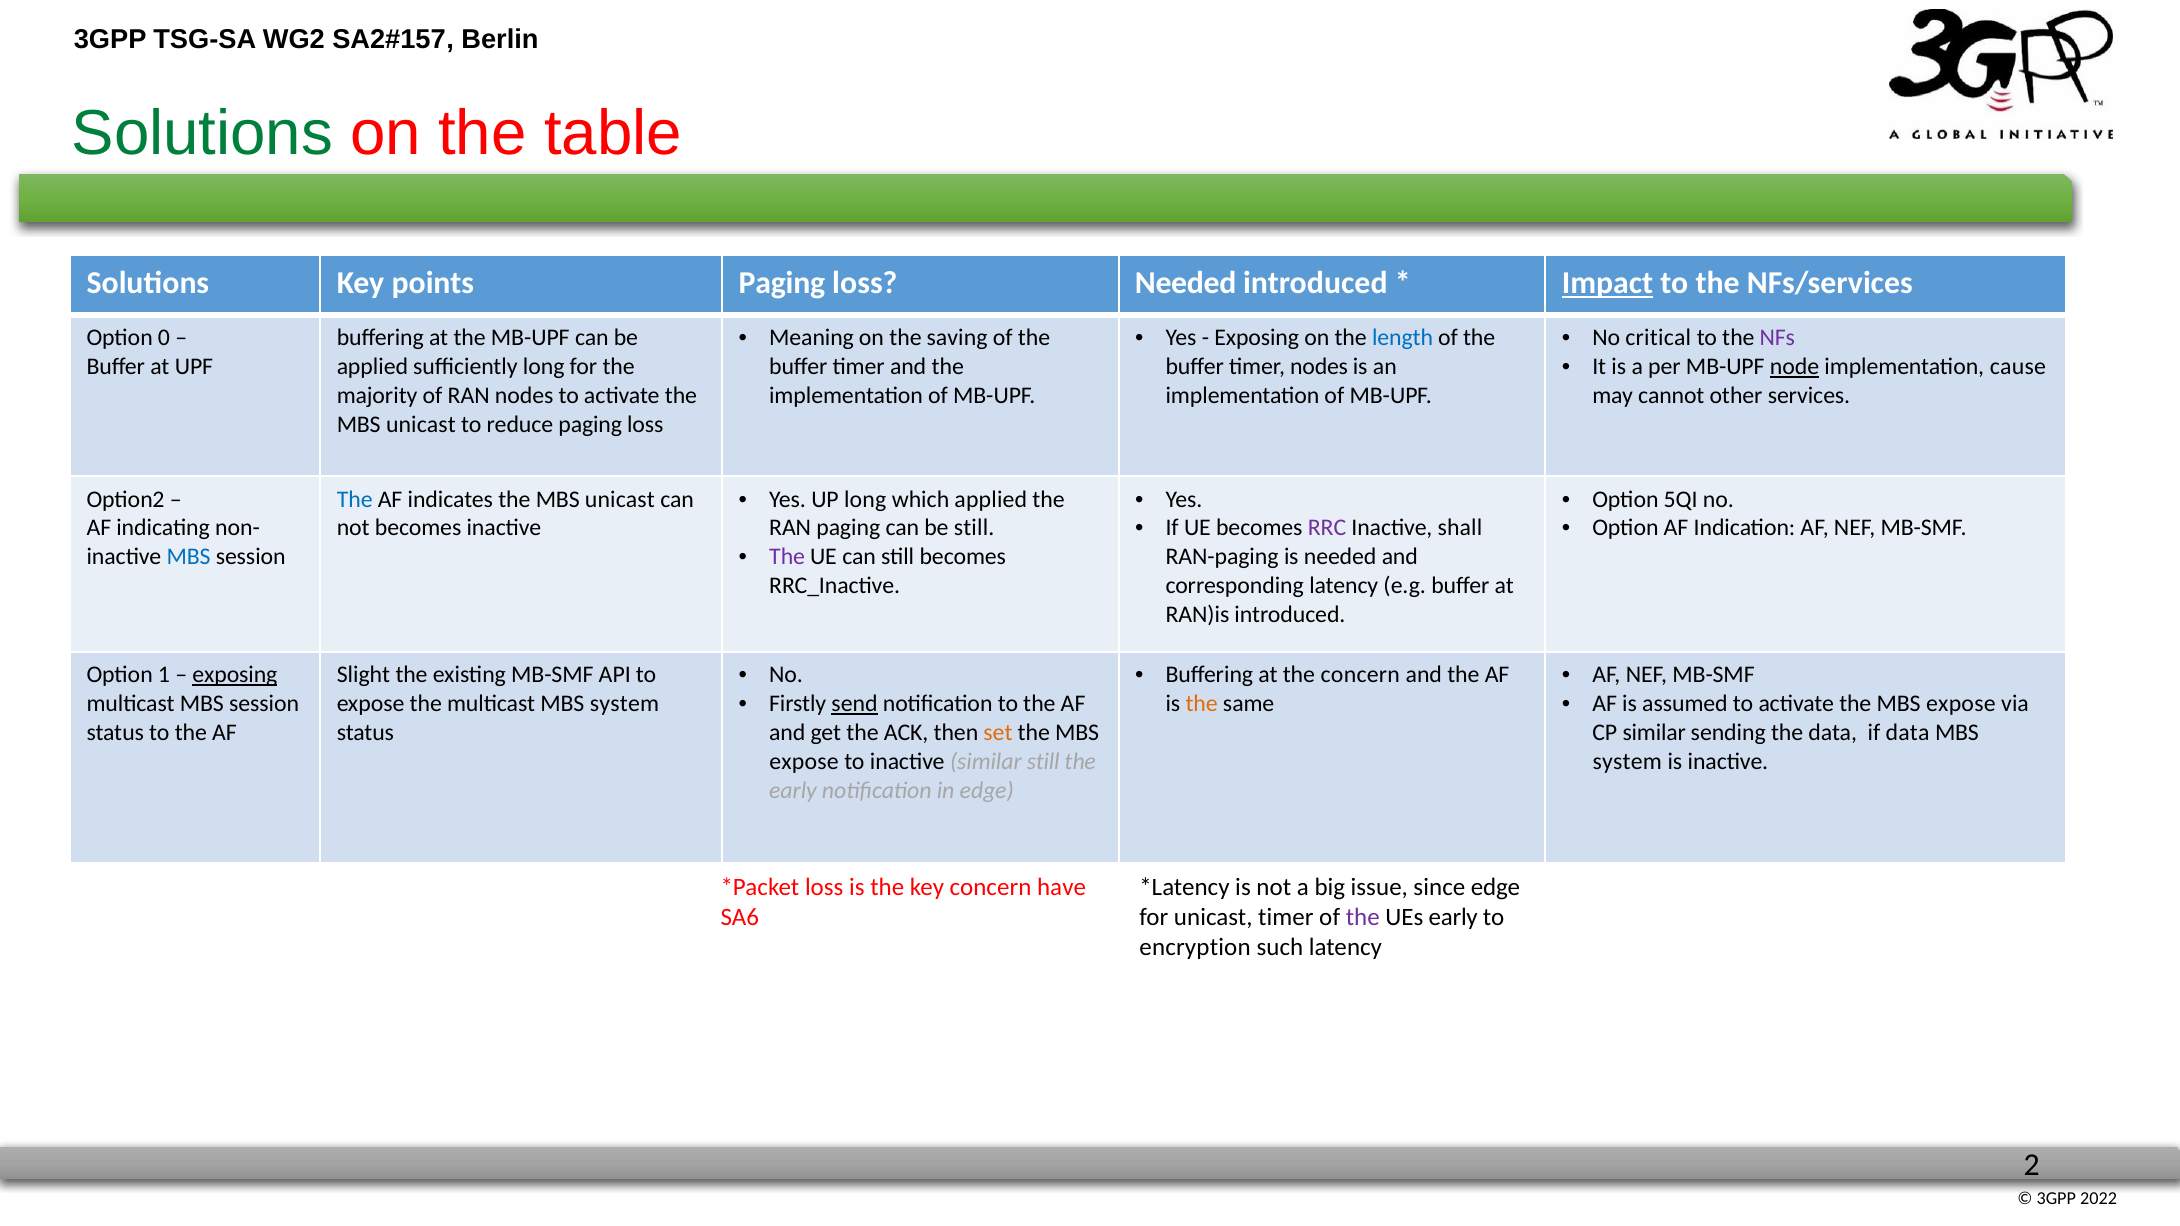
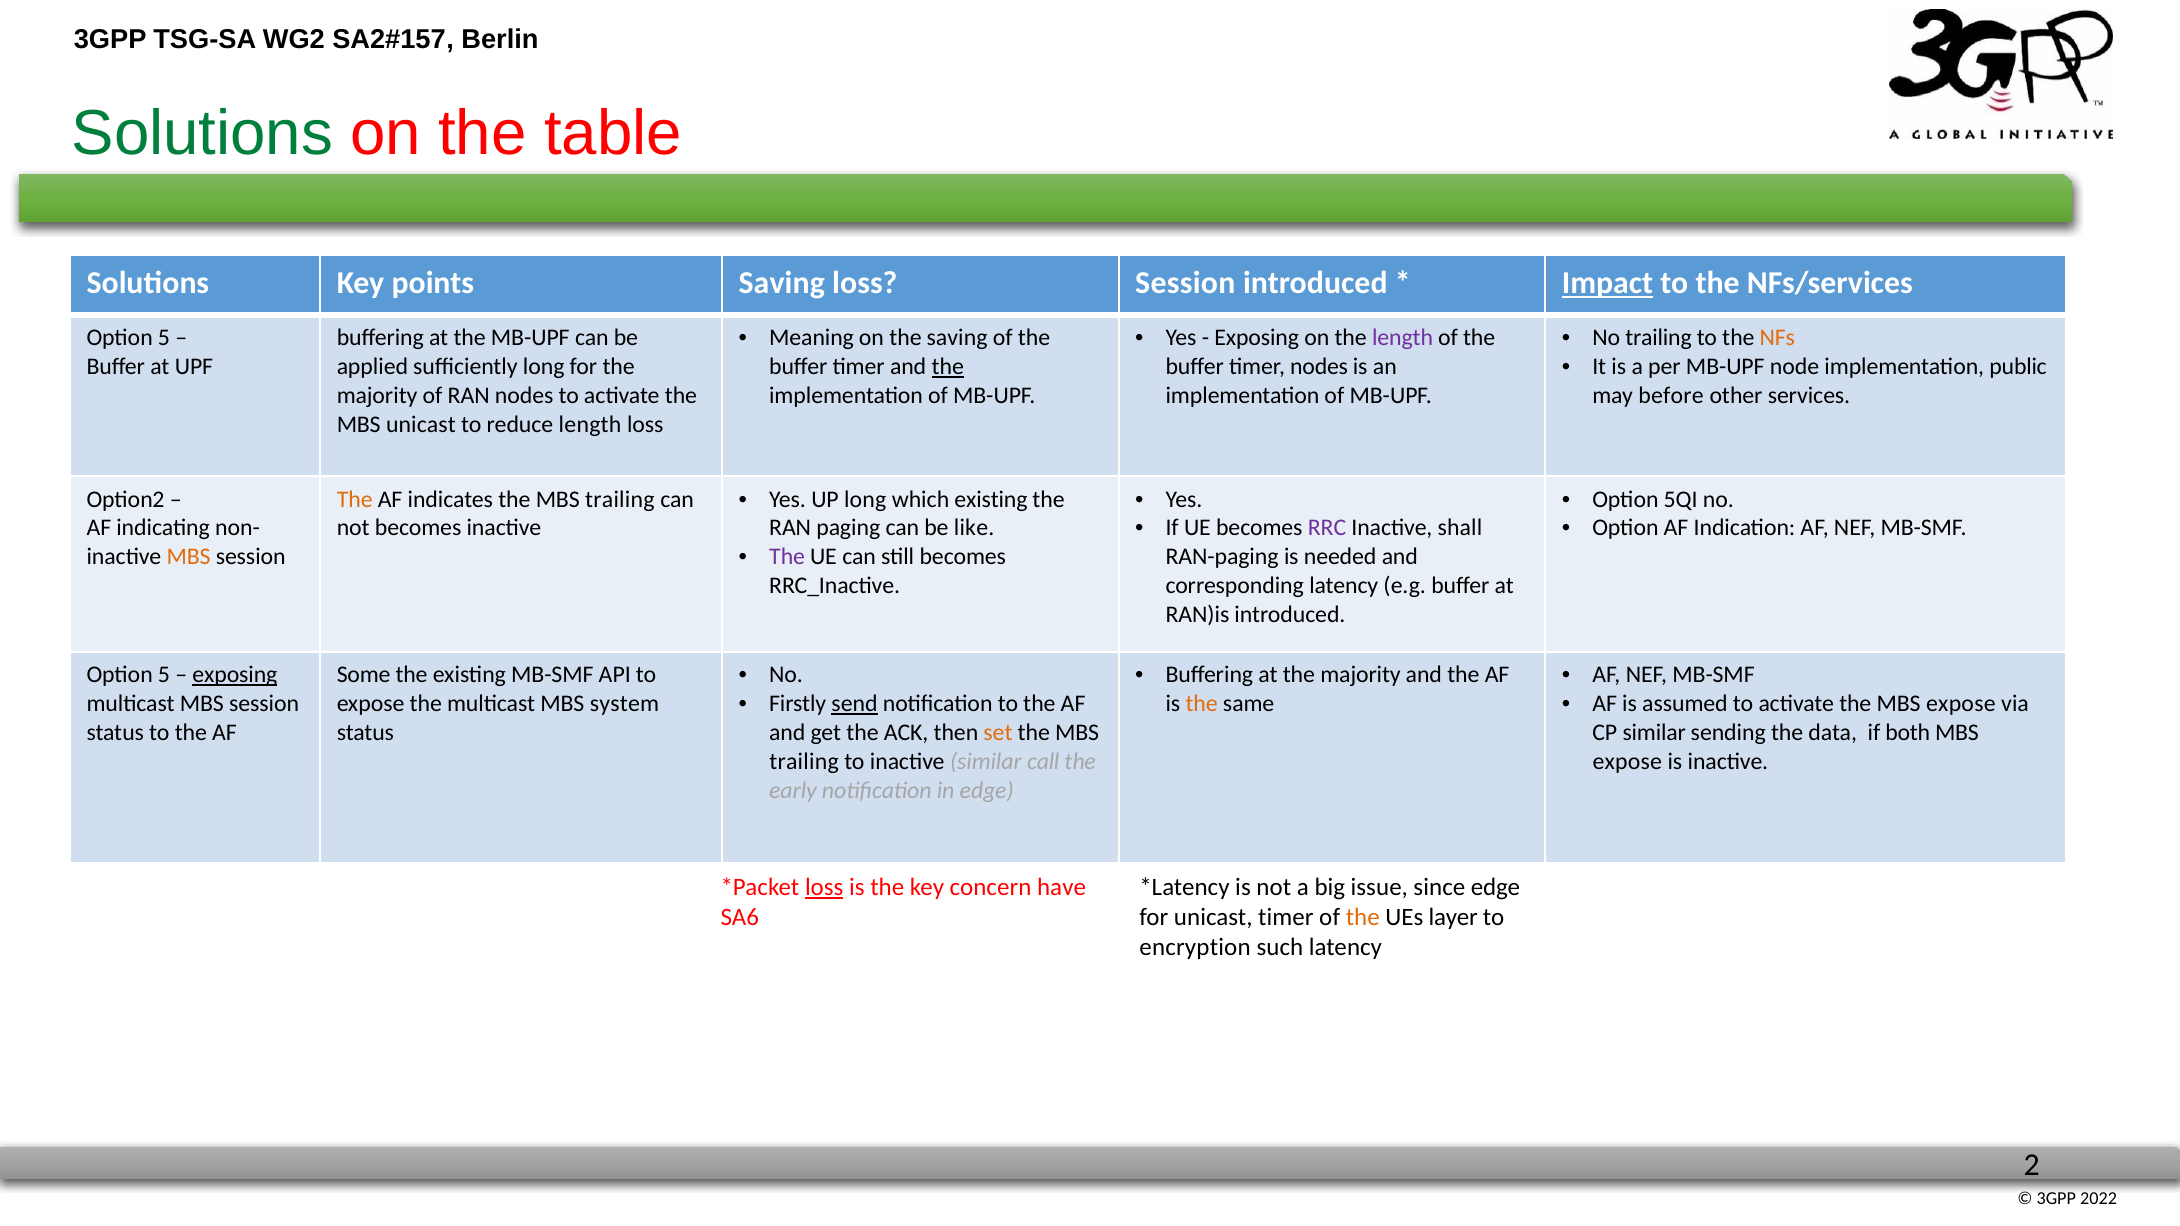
points Paging: Paging -> Saving (782, 283)
loss Needed: Needed -> Session (1185, 283)
length colour: blue -> purple (1403, 338)
No critical: critical -> trailing (1659, 338)
NFs colour: purple -> orange (1777, 338)
0: 0 -> 5 (164, 338)
node underline: present -> none (1795, 367)
cause: cause -> public (2018, 367)
the underline: none -> present (948, 367)
cannot: cannot -> before (1671, 396)
reduce paging: paging -> length (590, 425)
which applied: applied -> existing (991, 499)
The colour: blue -> orange (355, 499)
indicates the MBS unicast: unicast -> trailing (620, 499)
be still: still -> like (974, 528)
MBS colour: blue -> orange (189, 557)
at the concern: concern -> majority (1360, 675)
1: 1 -> 5 (164, 675)
Slight: Slight -> Some (364, 675)
if data: data -> both (1908, 733)
expose: expose -> trailing (804, 762)
similar still: still -> call (1043, 762)
system: system -> expose (1627, 762)
loss underline: none -> present (824, 888)
the colour: purple -> orange (1363, 918)
UEs early: early -> layer (1453, 918)
